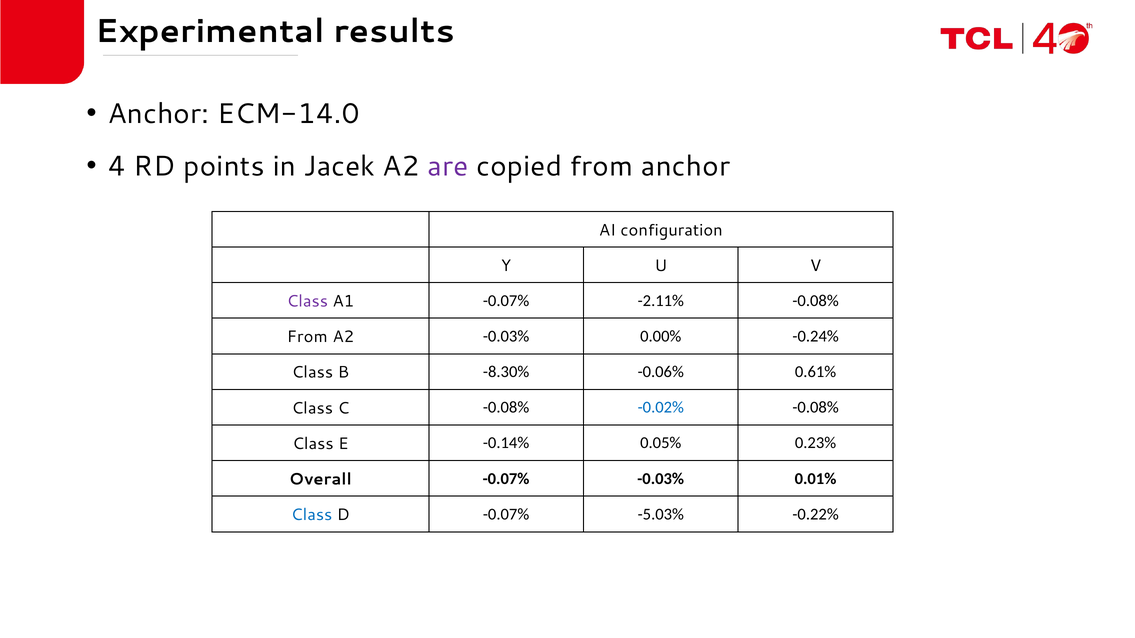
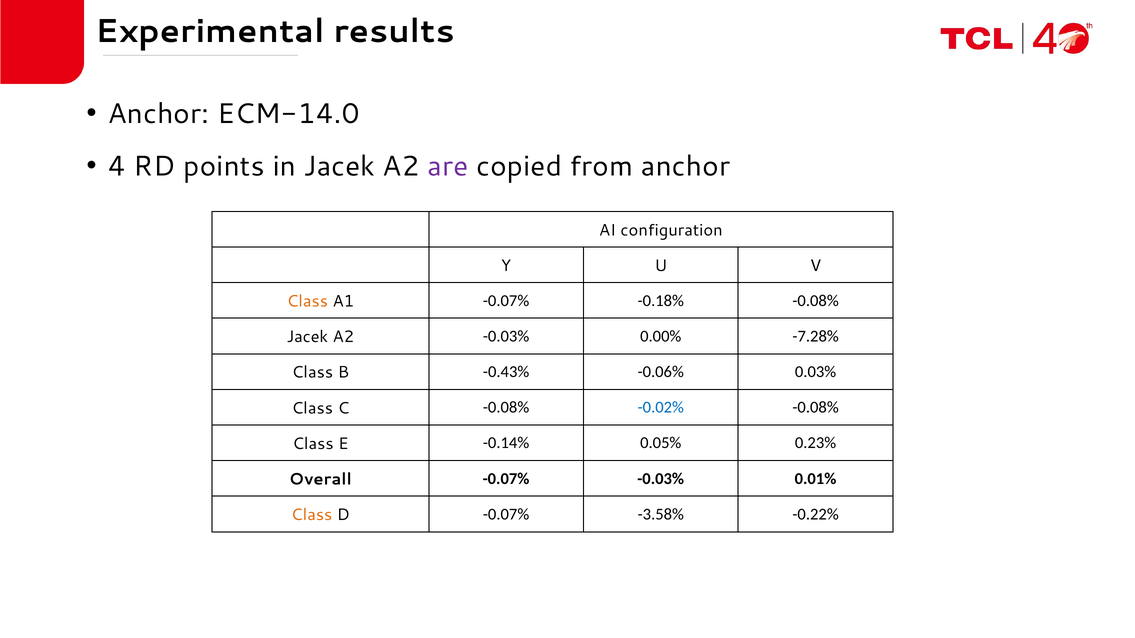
Class colour: purple -> orange (307, 302)
-2.11%: -2.11% -> -0.18% (661, 301)
From: From -> Jacek (307, 337)
-0.24%: -0.24% -> -7.28% (816, 336)
-8.30%: -8.30% -> -0.43% (506, 372)
0.61%: 0.61% -> 0.03% (816, 372)
Class colour: blue -> orange (312, 515)
-5.03%: -5.03% -> -3.58% (661, 515)
